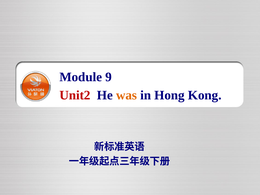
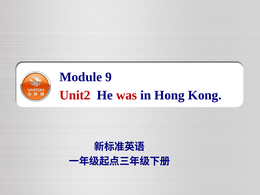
was colour: orange -> red (127, 95)
